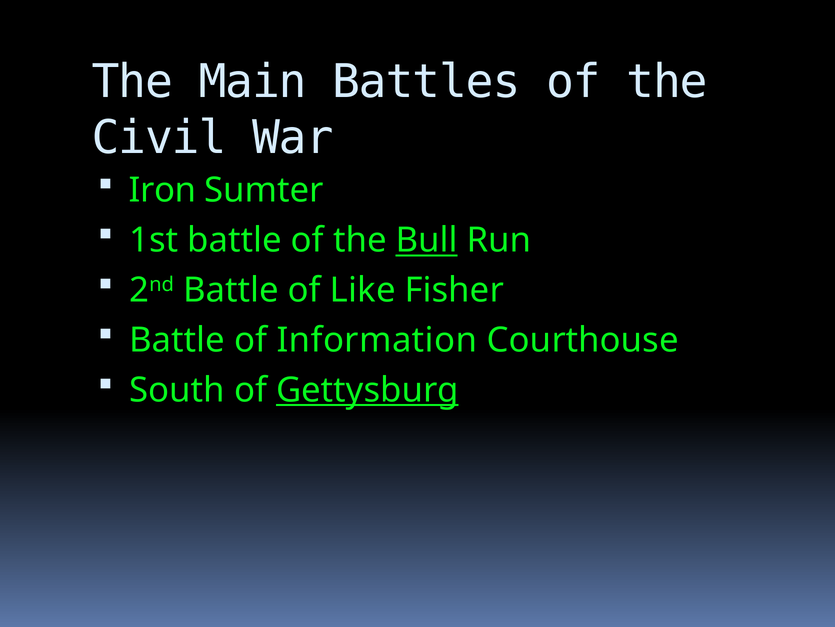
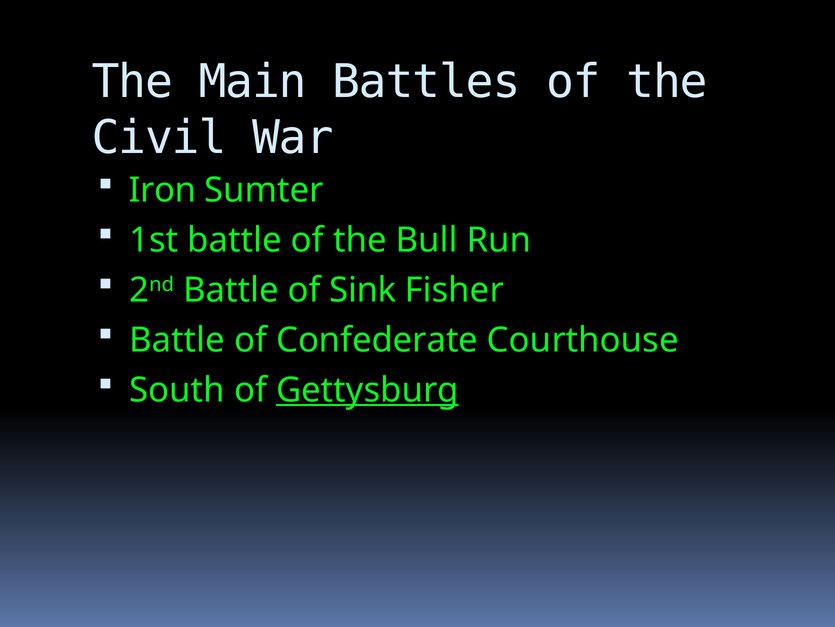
Bull underline: present -> none (427, 240)
Like: Like -> Sink (363, 290)
Information: Information -> Confederate (377, 340)
